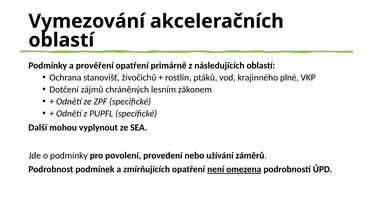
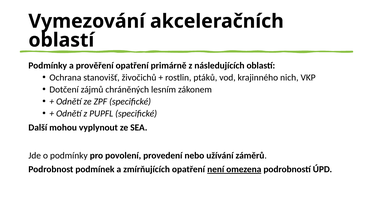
plné: plné -> nich (289, 77)
